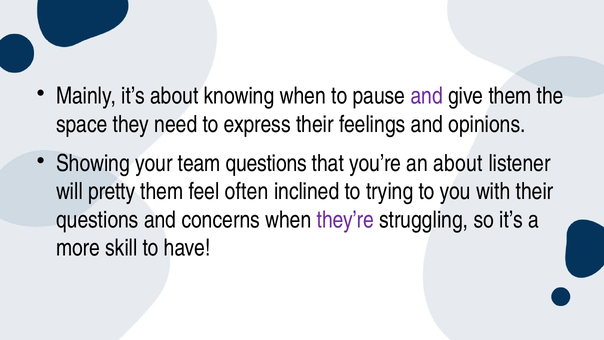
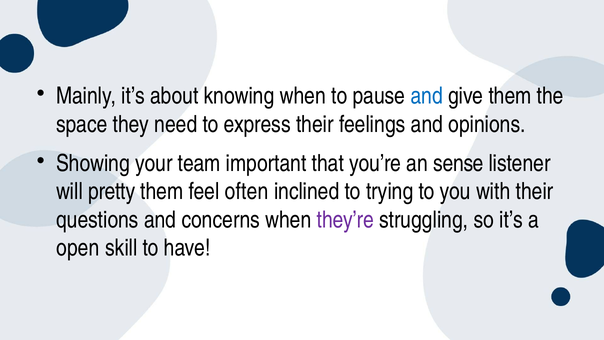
and colour: purple -> blue (427, 96)
team questions: questions -> important (266, 163)
an about: about -> sense (458, 163)
more: more -> open (78, 248)
